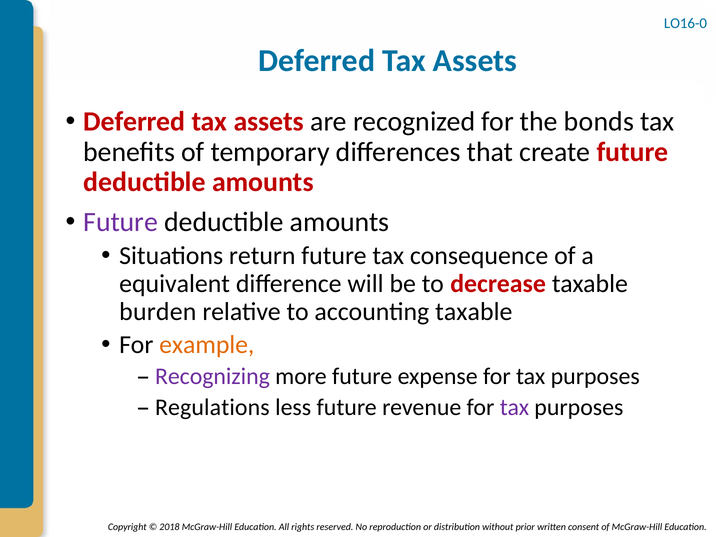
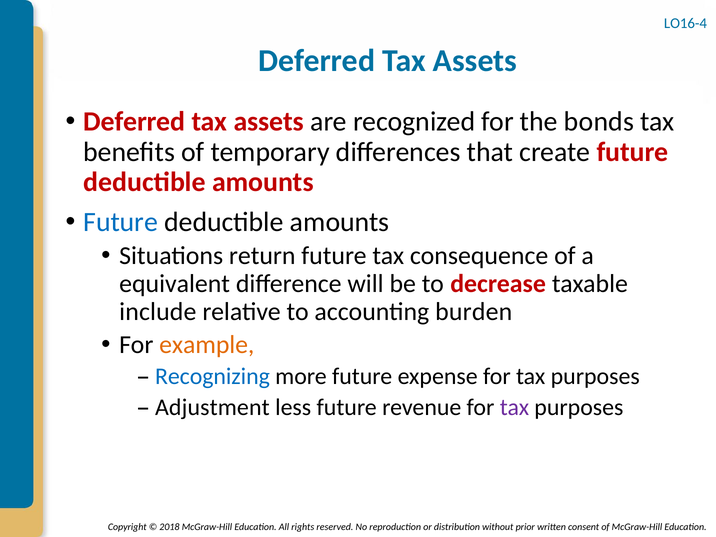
LO16-0: LO16-0 -> LO16-4 (685, 23)
Future colour: purple -> blue (121, 222)
burden: burden -> include (158, 312)
accounting taxable: taxable -> burden (474, 312)
Recognizing colour: purple -> blue (212, 376)
Regulations: Regulations -> Adjustment (212, 407)
